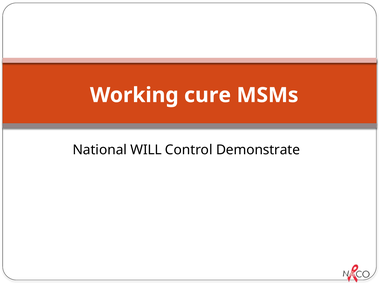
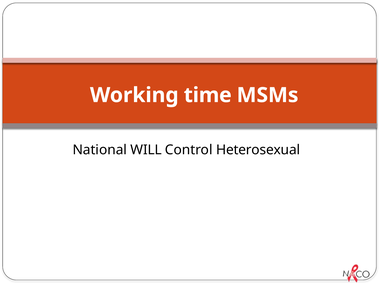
cure: cure -> time (208, 95)
Demonstrate: Demonstrate -> Heterosexual (258, 150)
